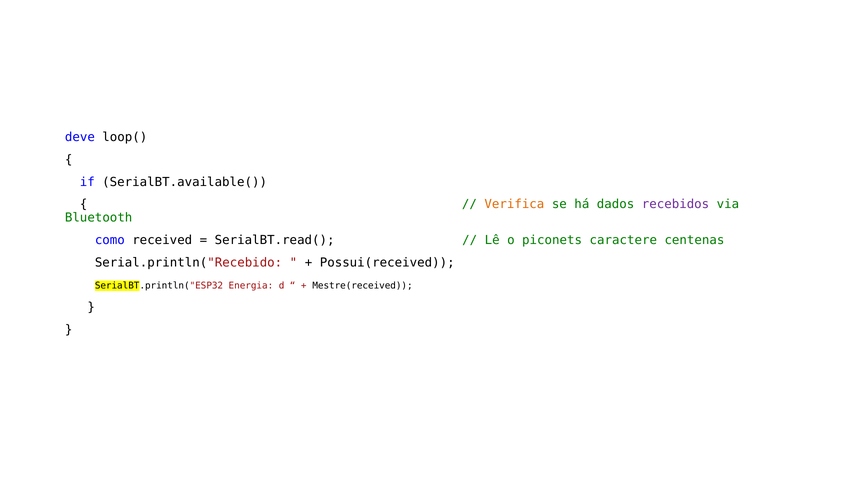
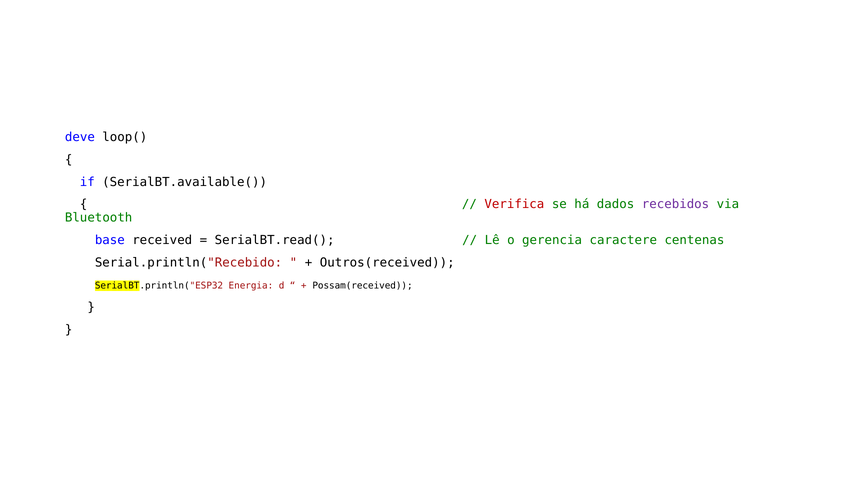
Verifica colour: orange -> red (514, 204)
como: como -> base (110, 240)
piconets: piconets -> gerencia (552, 240)
Possui(received: Possui(received -> Outros(received (387, 263)
Mestre(received: Mestre(received -> Possam(received (363, 286)
